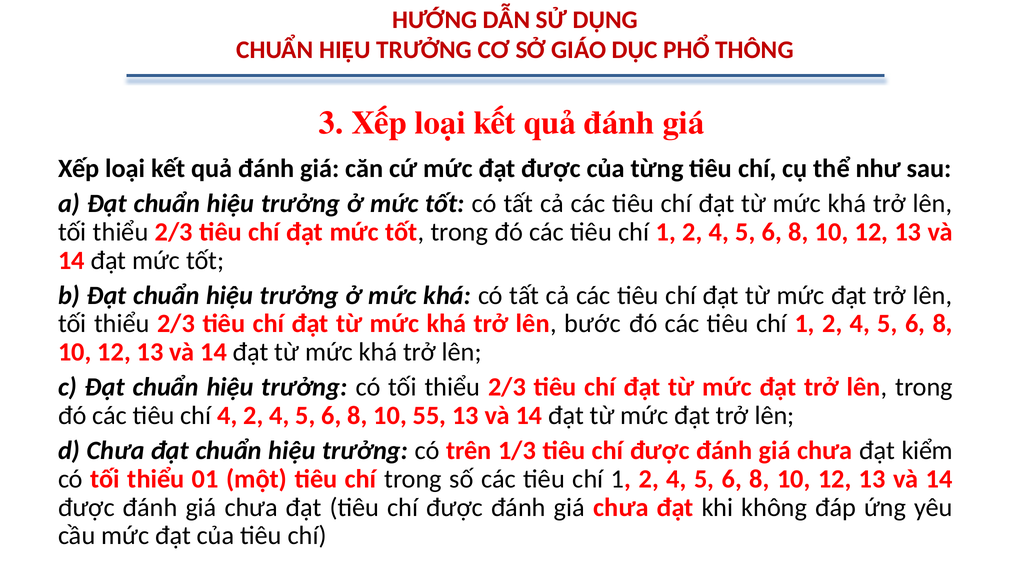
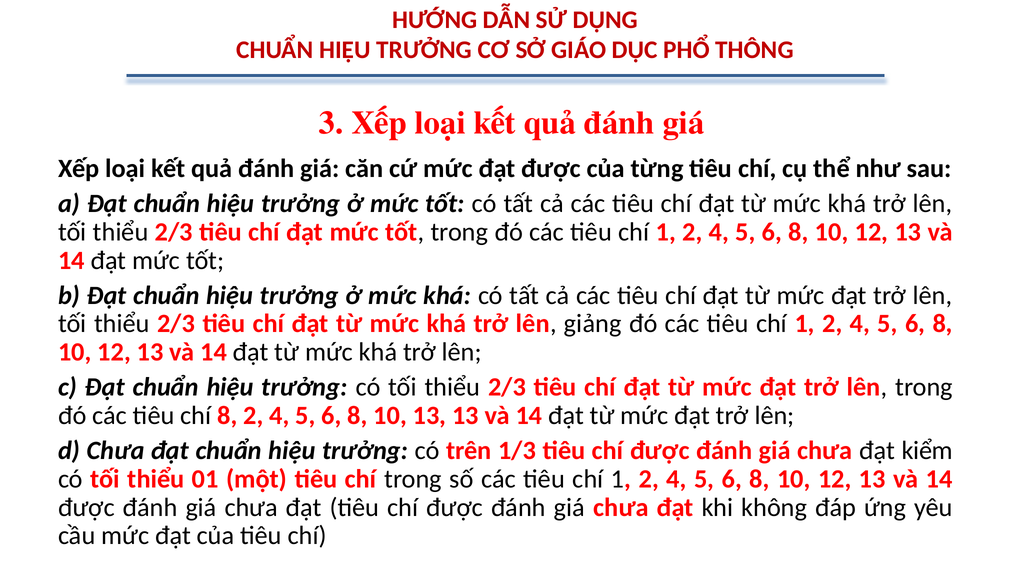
bước: bước -> giảng (593, 324)
chí 4: 4 -> 8 (227, 415)
10 55: 55 -> 13 (429, 415)
